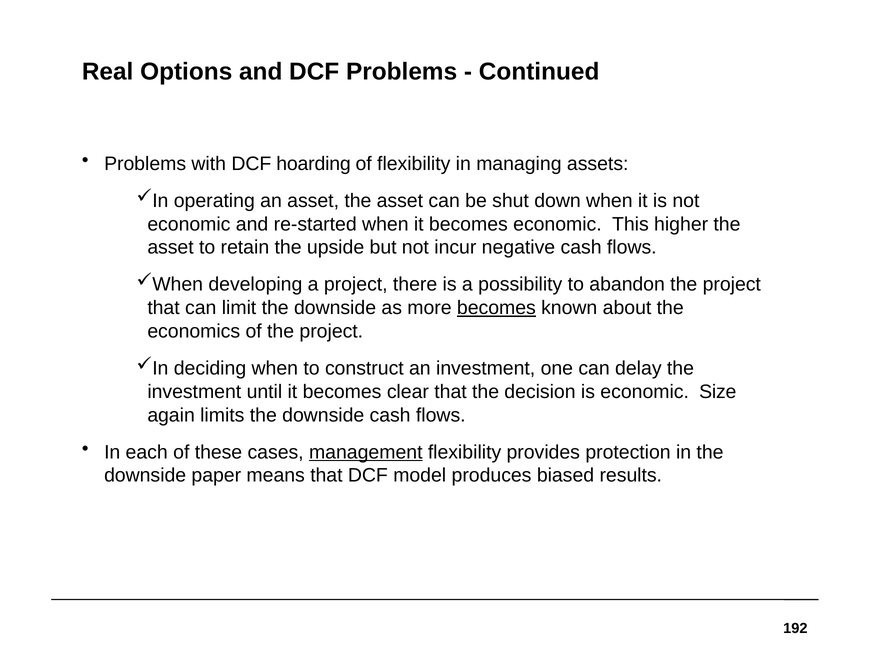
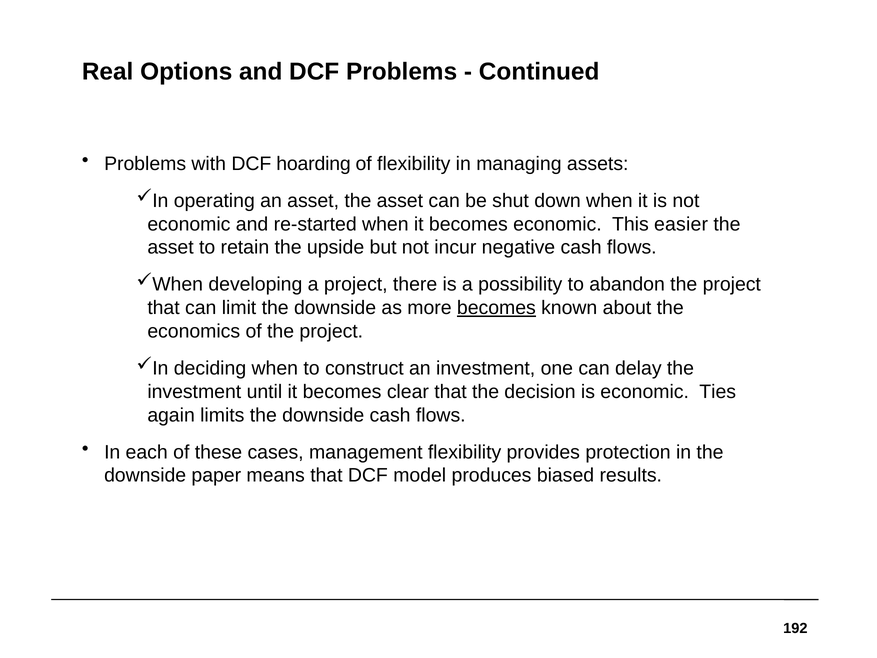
higher: higher -> easier (681, 224)
Size: Size -> Ties (718, 392)
management underline: present -> none (366, 452)
